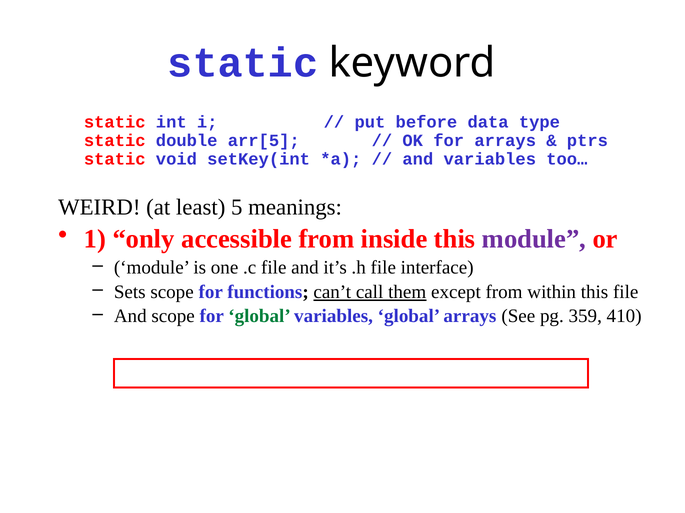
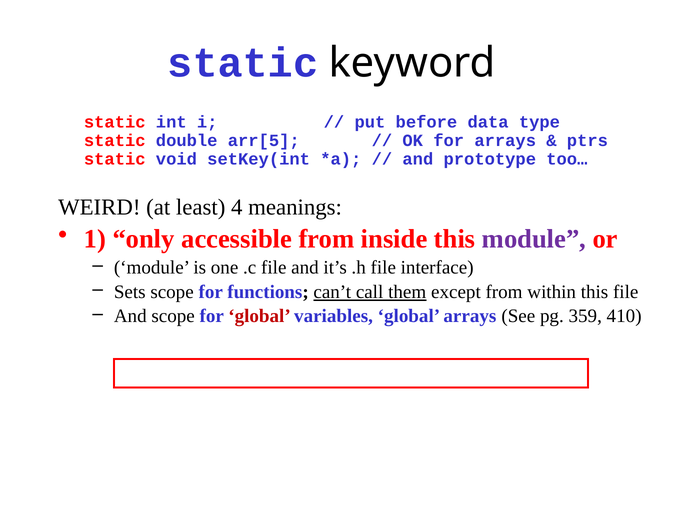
and variables: variables -> prototype (490, 159)
5: 5 -> 4 (237, 207)
global colour: green -> red (260, 317)
